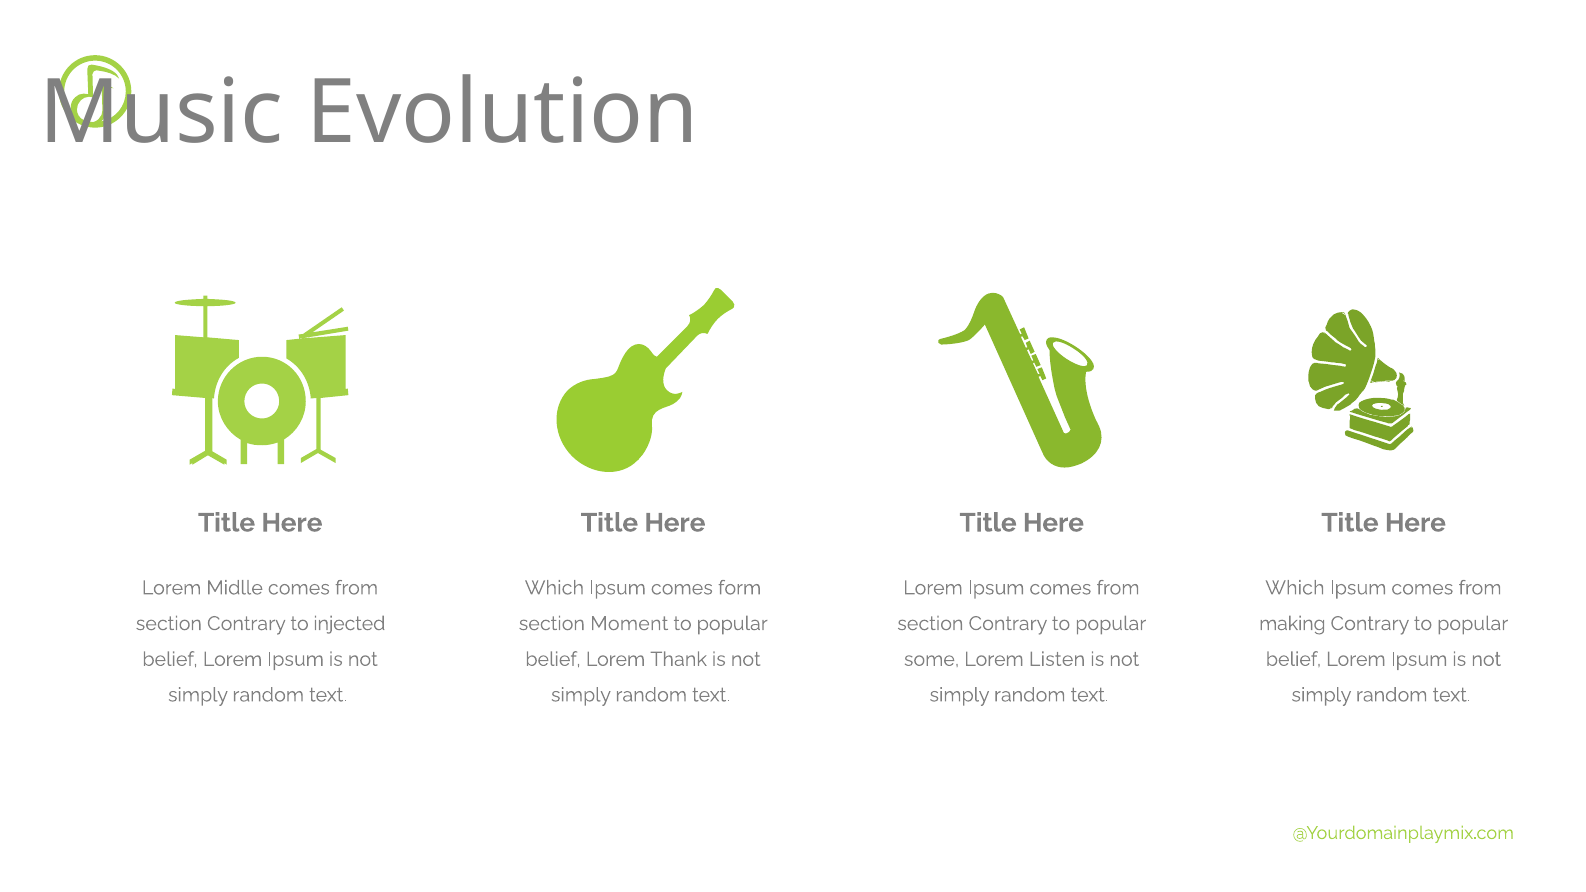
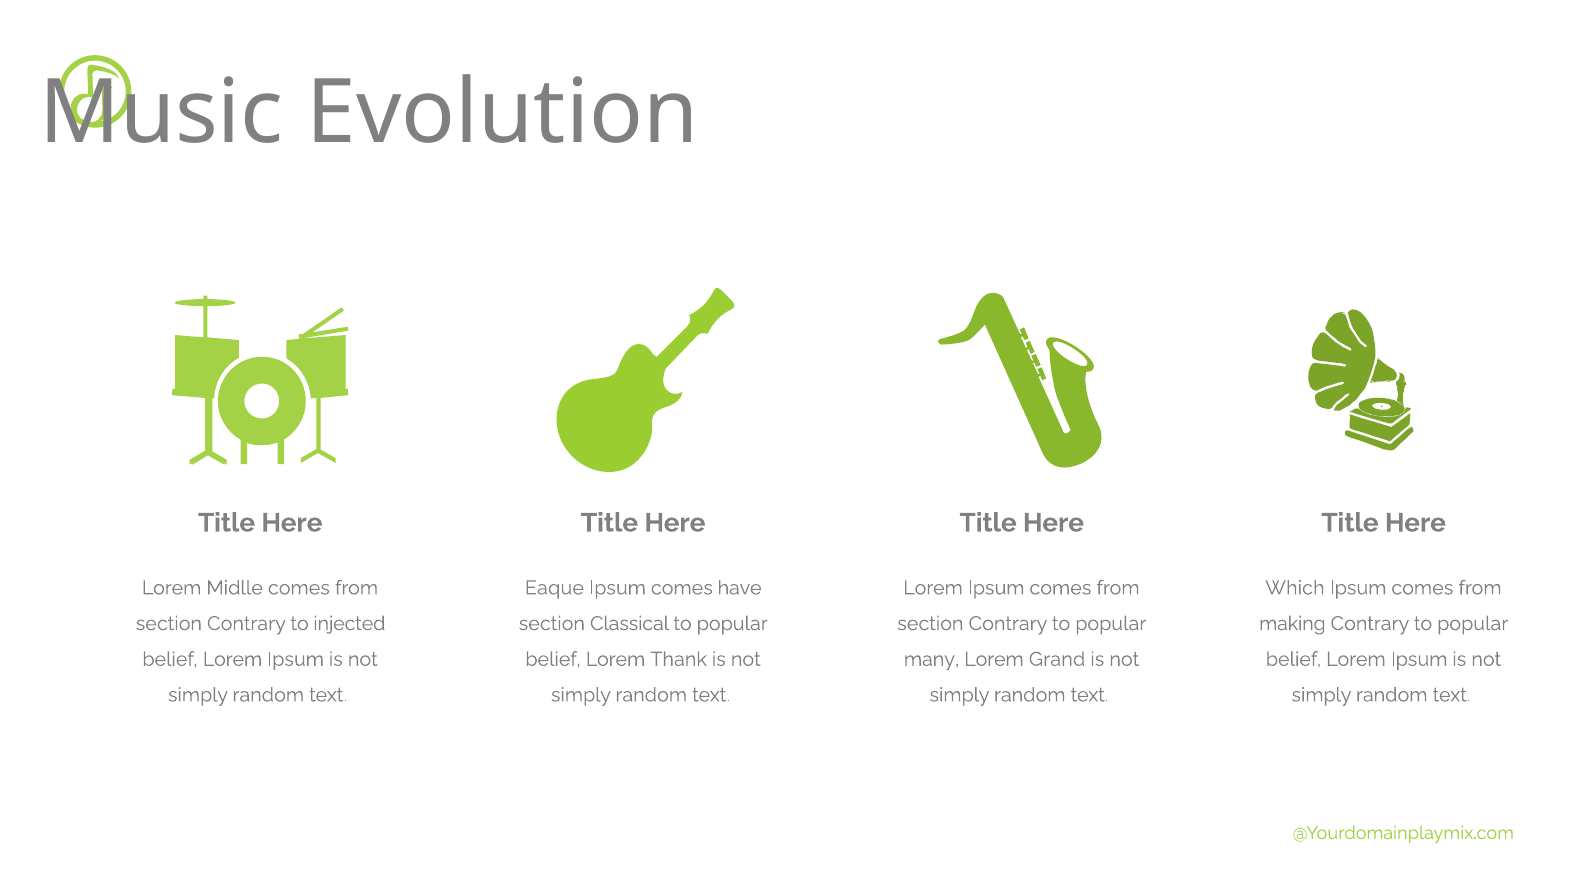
Which: Which -> Eaque (554, 588)
form: form -> have (740, 588)
Moment: Moment -> Classical (630, 624)
some: some -> many (932, 659)
Listen: Listen -> Grand (1057, 659)
